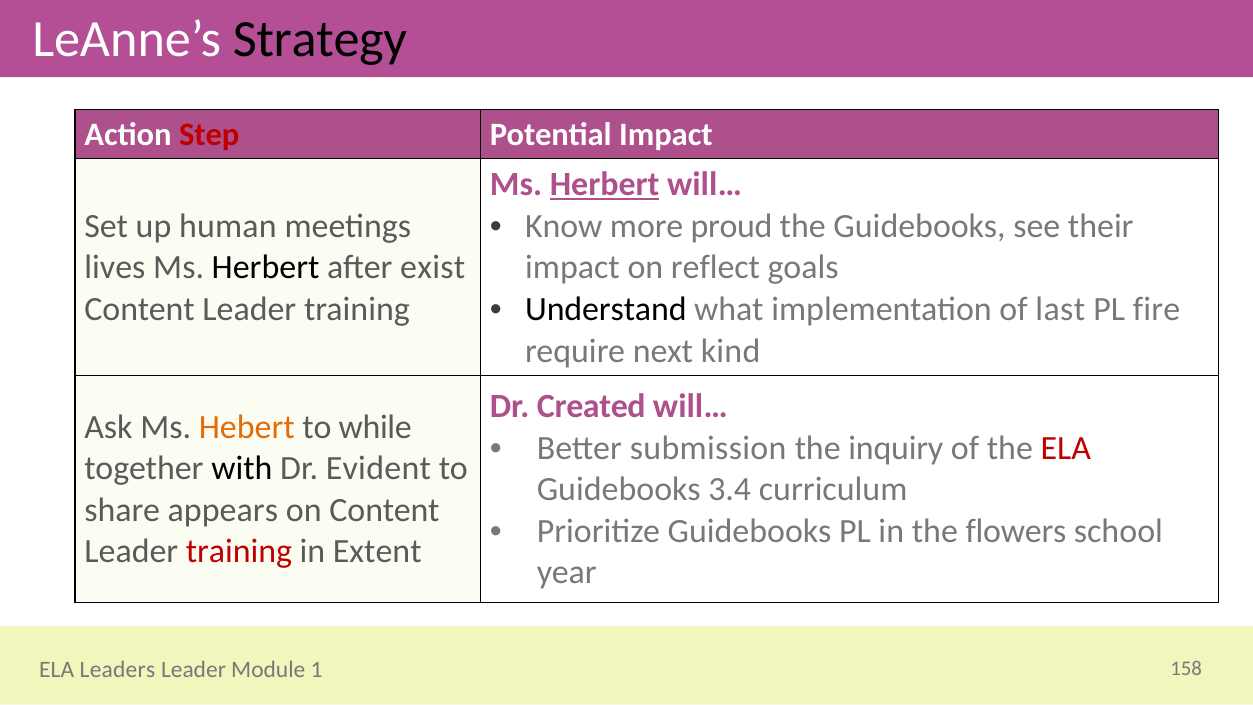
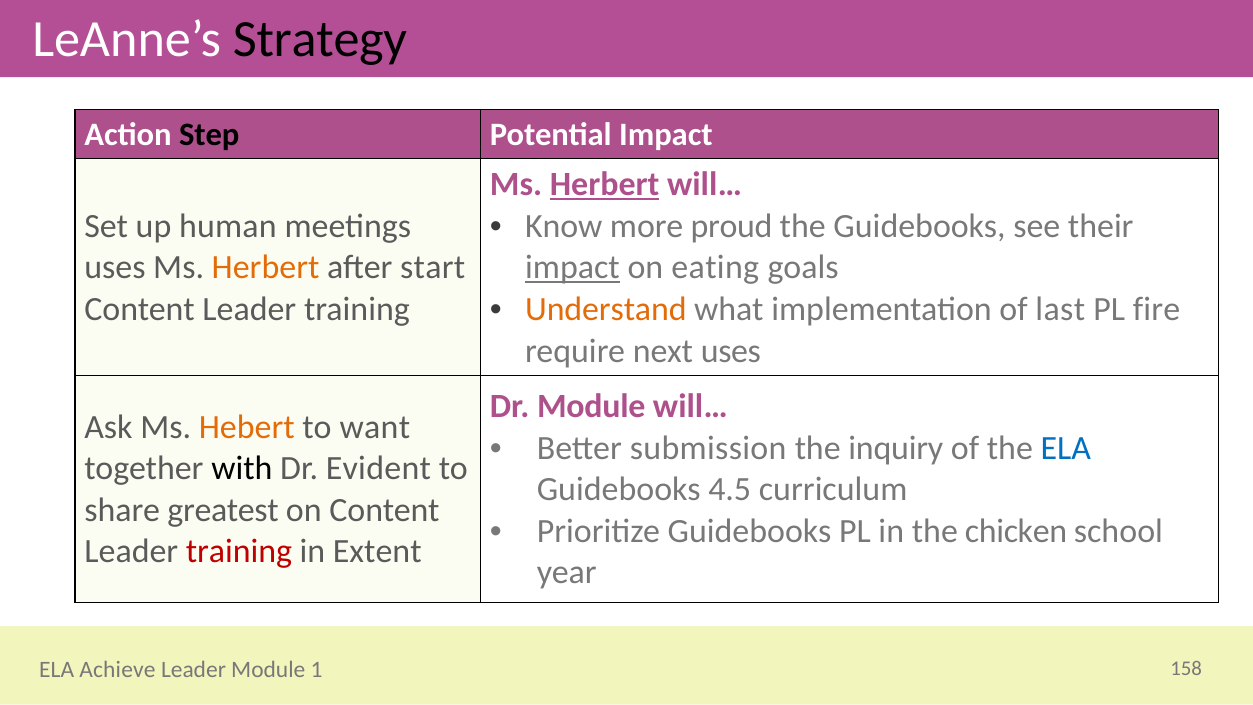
Step colour: red -> black (209, 134)
lives: lives -> uses (115, 268)
Herbert colour: black -> orange (266, 268)
exist: exist -> start (433, 268)
impact underline: none -> present (572, 268)
reflect: reflect -> eating (715, 268)
Understand colour: black -> orange (606, 309)
next kind: kind -> uses (731, 351)
Dr Created: Created -> Module (591, 406)
while: while -> want (375, 427)
ELA colour: red -> blue (1066, 448)
3.4: 3.4 -> 4.5 (730, 489)
appears: appears -> greatest (223, 510)
flowers: flowers -> chicken (1016, 531)
Leaders: Leaders -> Achieve (117, 669)
